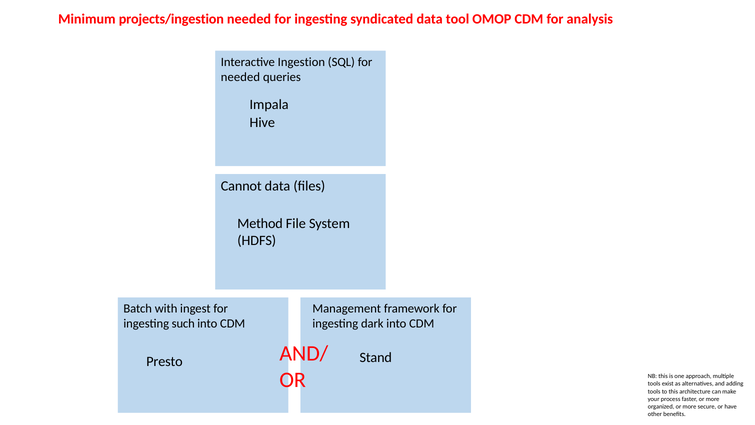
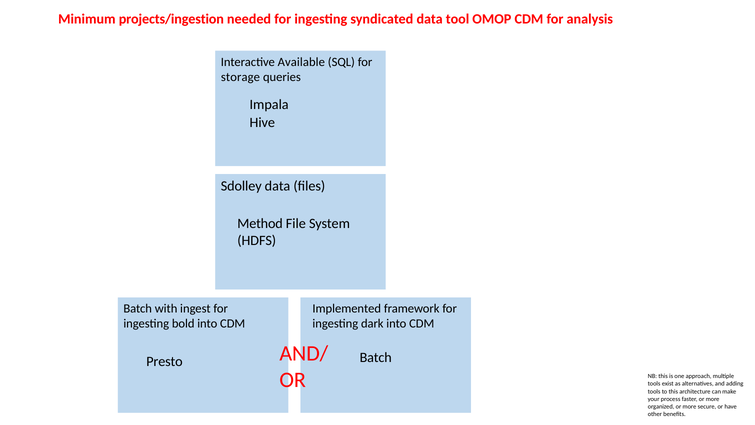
Ingestion: Ingestion -> Available (301, 62)
needed: needed -> storage (240, 77)
Cannot: Cannot -> Sdolley (241, 186)
Management: Management -> Implemented (347, 308)
such: such -> bold (183, 324)
Stand: Stand -> Batch (376, 357)
